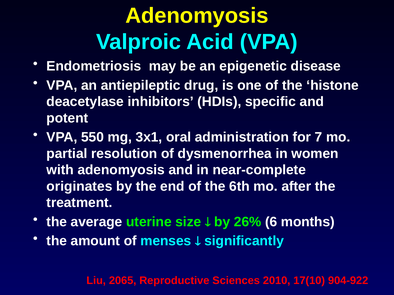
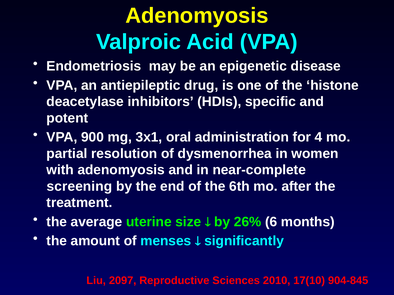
550: 550 -> 900 (92, 137)
7: 7 -> 4 (318, 137)
originates: originates -> screening (79, 187)
2065: 2065 -> 2097 (123, 281)
904-922: 904-922 -> 904-845 (348, 281)
